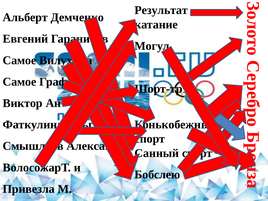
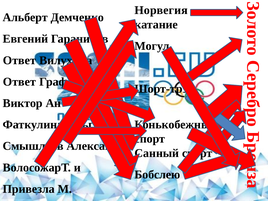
Результат: Результат -> Норвегия (161, 10)
Самое: Самое -> Ответ (19, 60)
Самое: Самое -> Ответ (19, 82)
